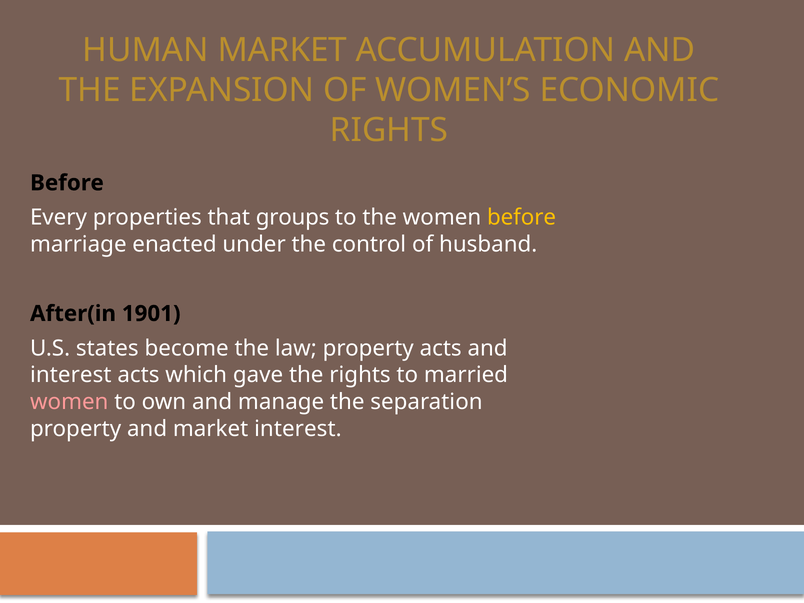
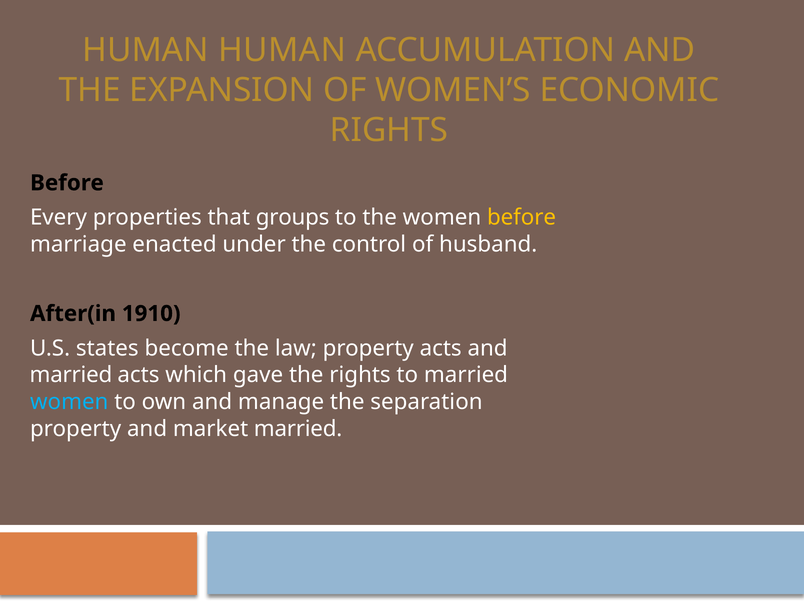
HUMAN MARKET: MARKET -> HUMAN (282, 50)
1901: 1901 -> 1910 (151, 314)
interest: interest -> married (71, 375)
women colour: pink -> light blue (69, 402)
market interest: interest -> married (298, 429)
